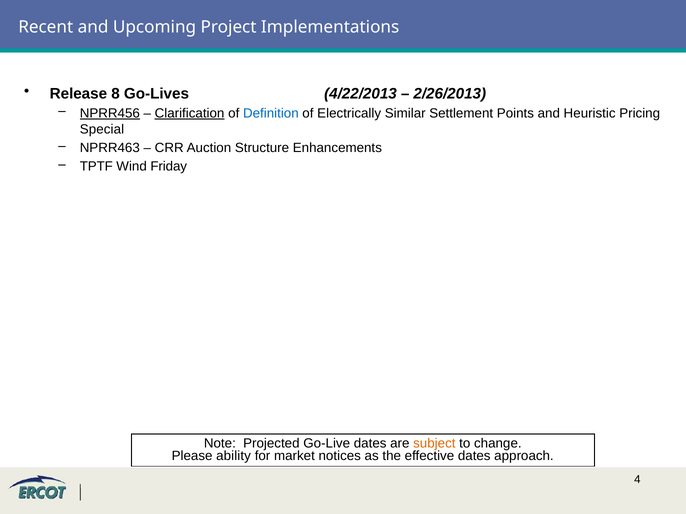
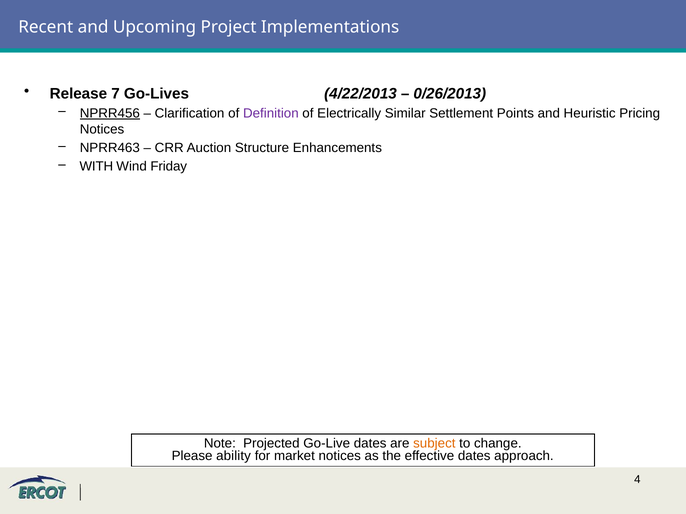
8: 8 -> 7 (116, 94)
2/26/2013: 2/26/2013 -> 0/26/2013 (450, 94)
Clarification underline: present -> none (190, 113)
Definition colour: blue -> purple (271, 113)
Special: Special -> Notices (102, 129)
TPTF: TPTF -> WITH (96, 167)
